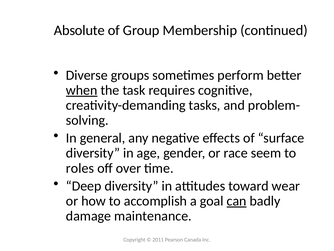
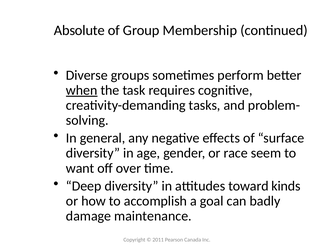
roles: roles -> want (80, 168)
wear: wear -> kinds (286, 186)
can underline: present -> none (237, 201)
